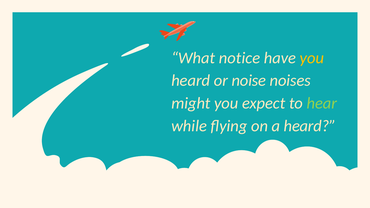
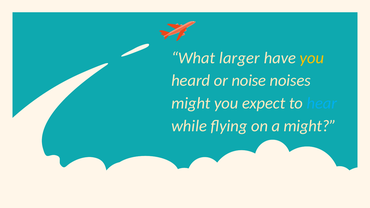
notice: notice -> larger (239, 58)
hear colour: light green -> light blue (322, 103)
a heard: heard -> might (310, 126)
